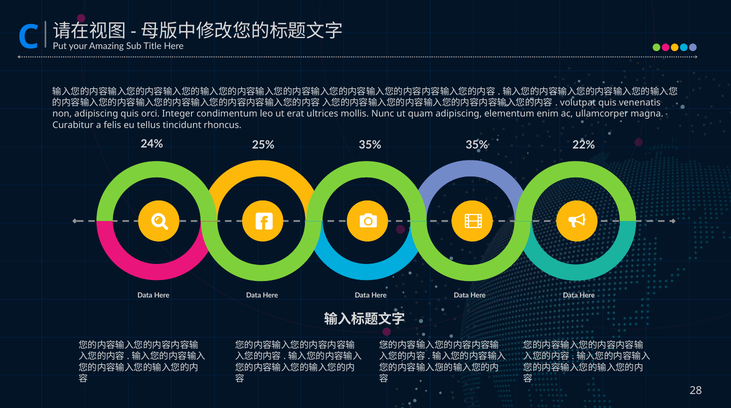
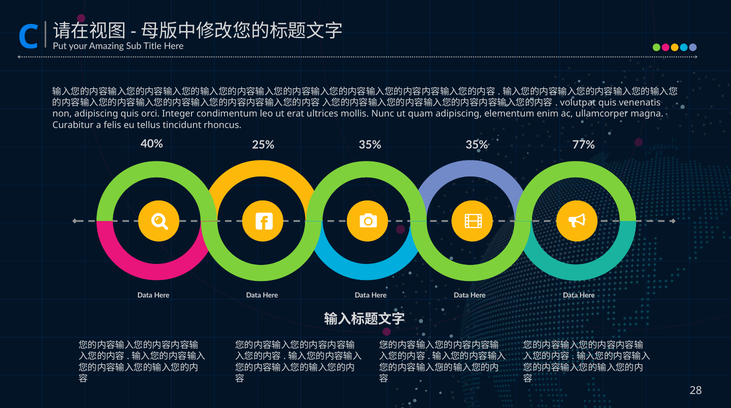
24%: 24% -> 40% (152, 144)
22%: 22% -> 77% (584, 145)
